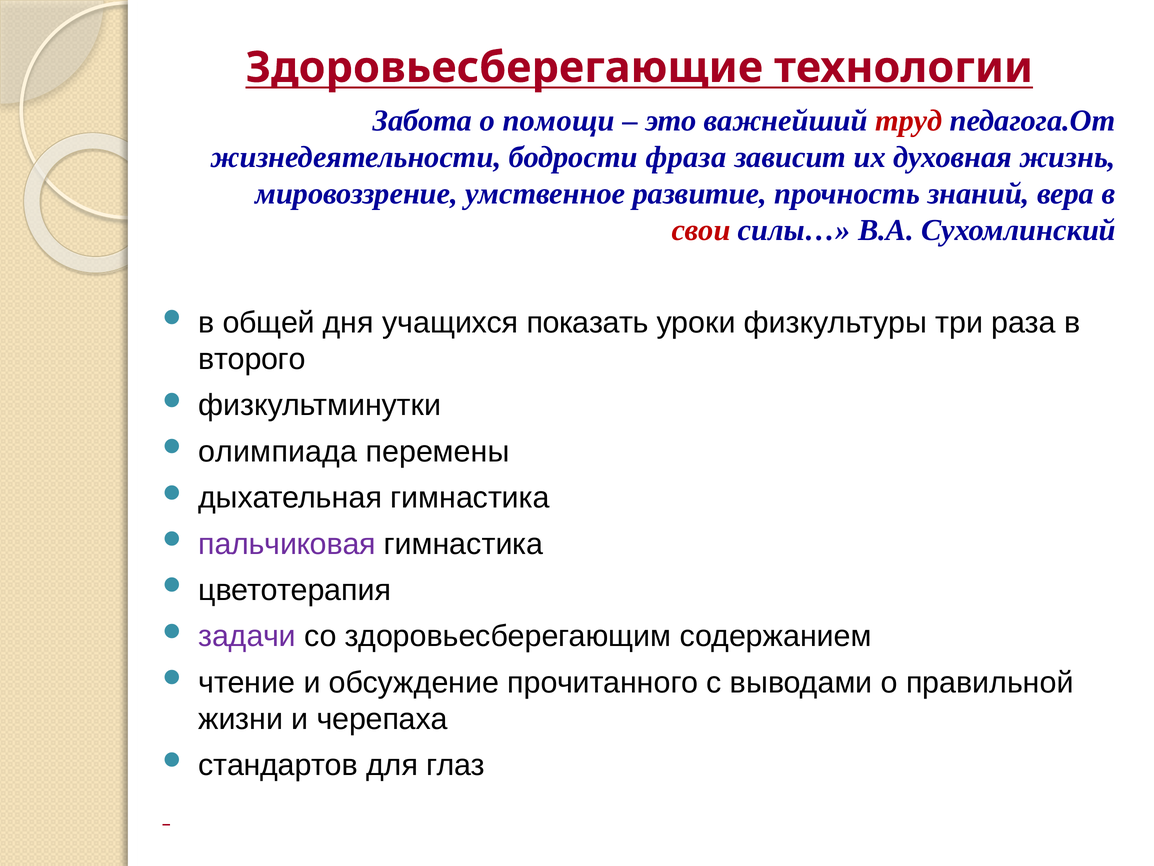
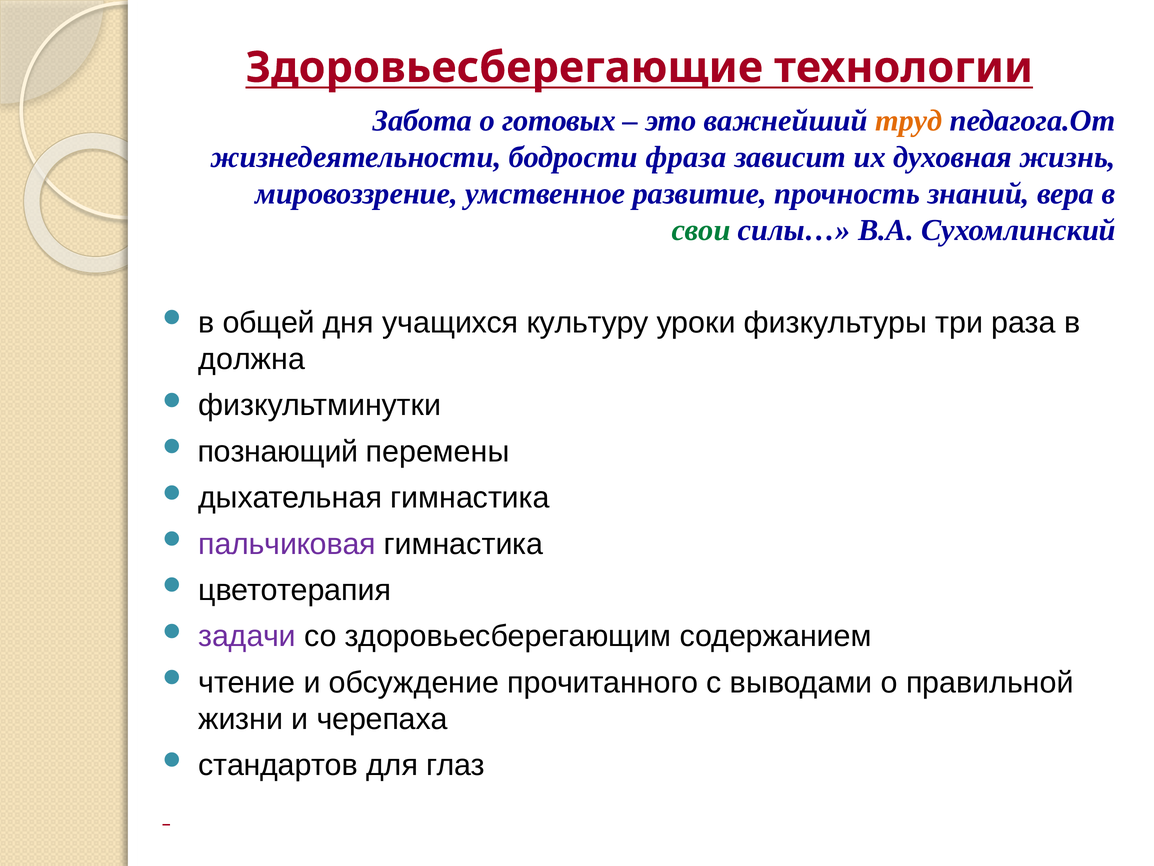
помощи: помощи -> готовых (559, 121)
труд colour: red -> orange (909, 121)
свои colour: red -> green (701, 230)
показать: показать -> культуру (588, 322)
второго: второго -> должна (252, 359)
олимпиада: олимпиада -> познающий (278, 451)
